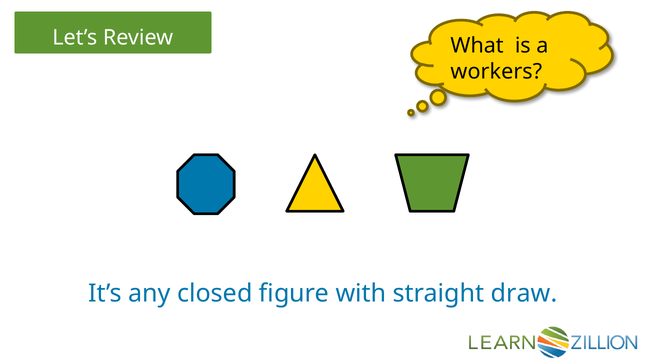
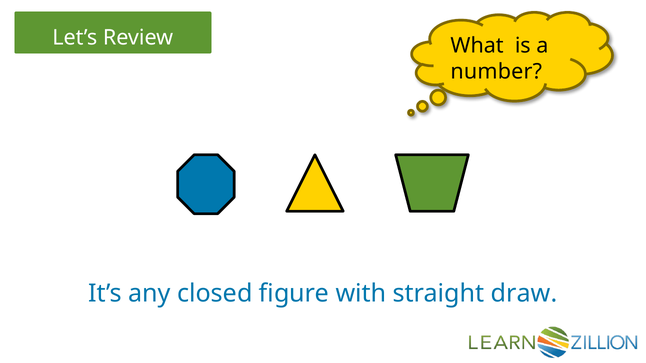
workers: workers -> number (496, 72)
